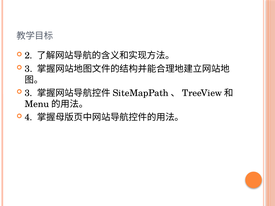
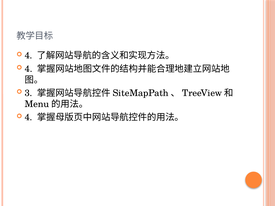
2: 2 -> 4 (28, 56)
3: 3 -> 4 (29, 69)
